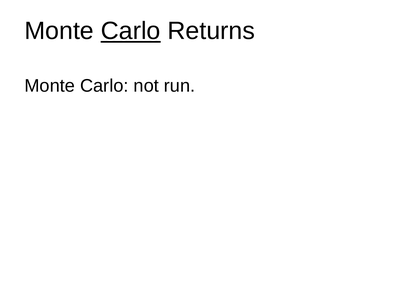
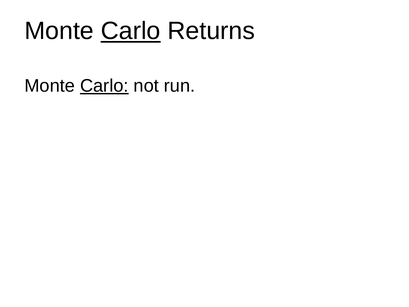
Carlo underline: none -> present (104, 86)
